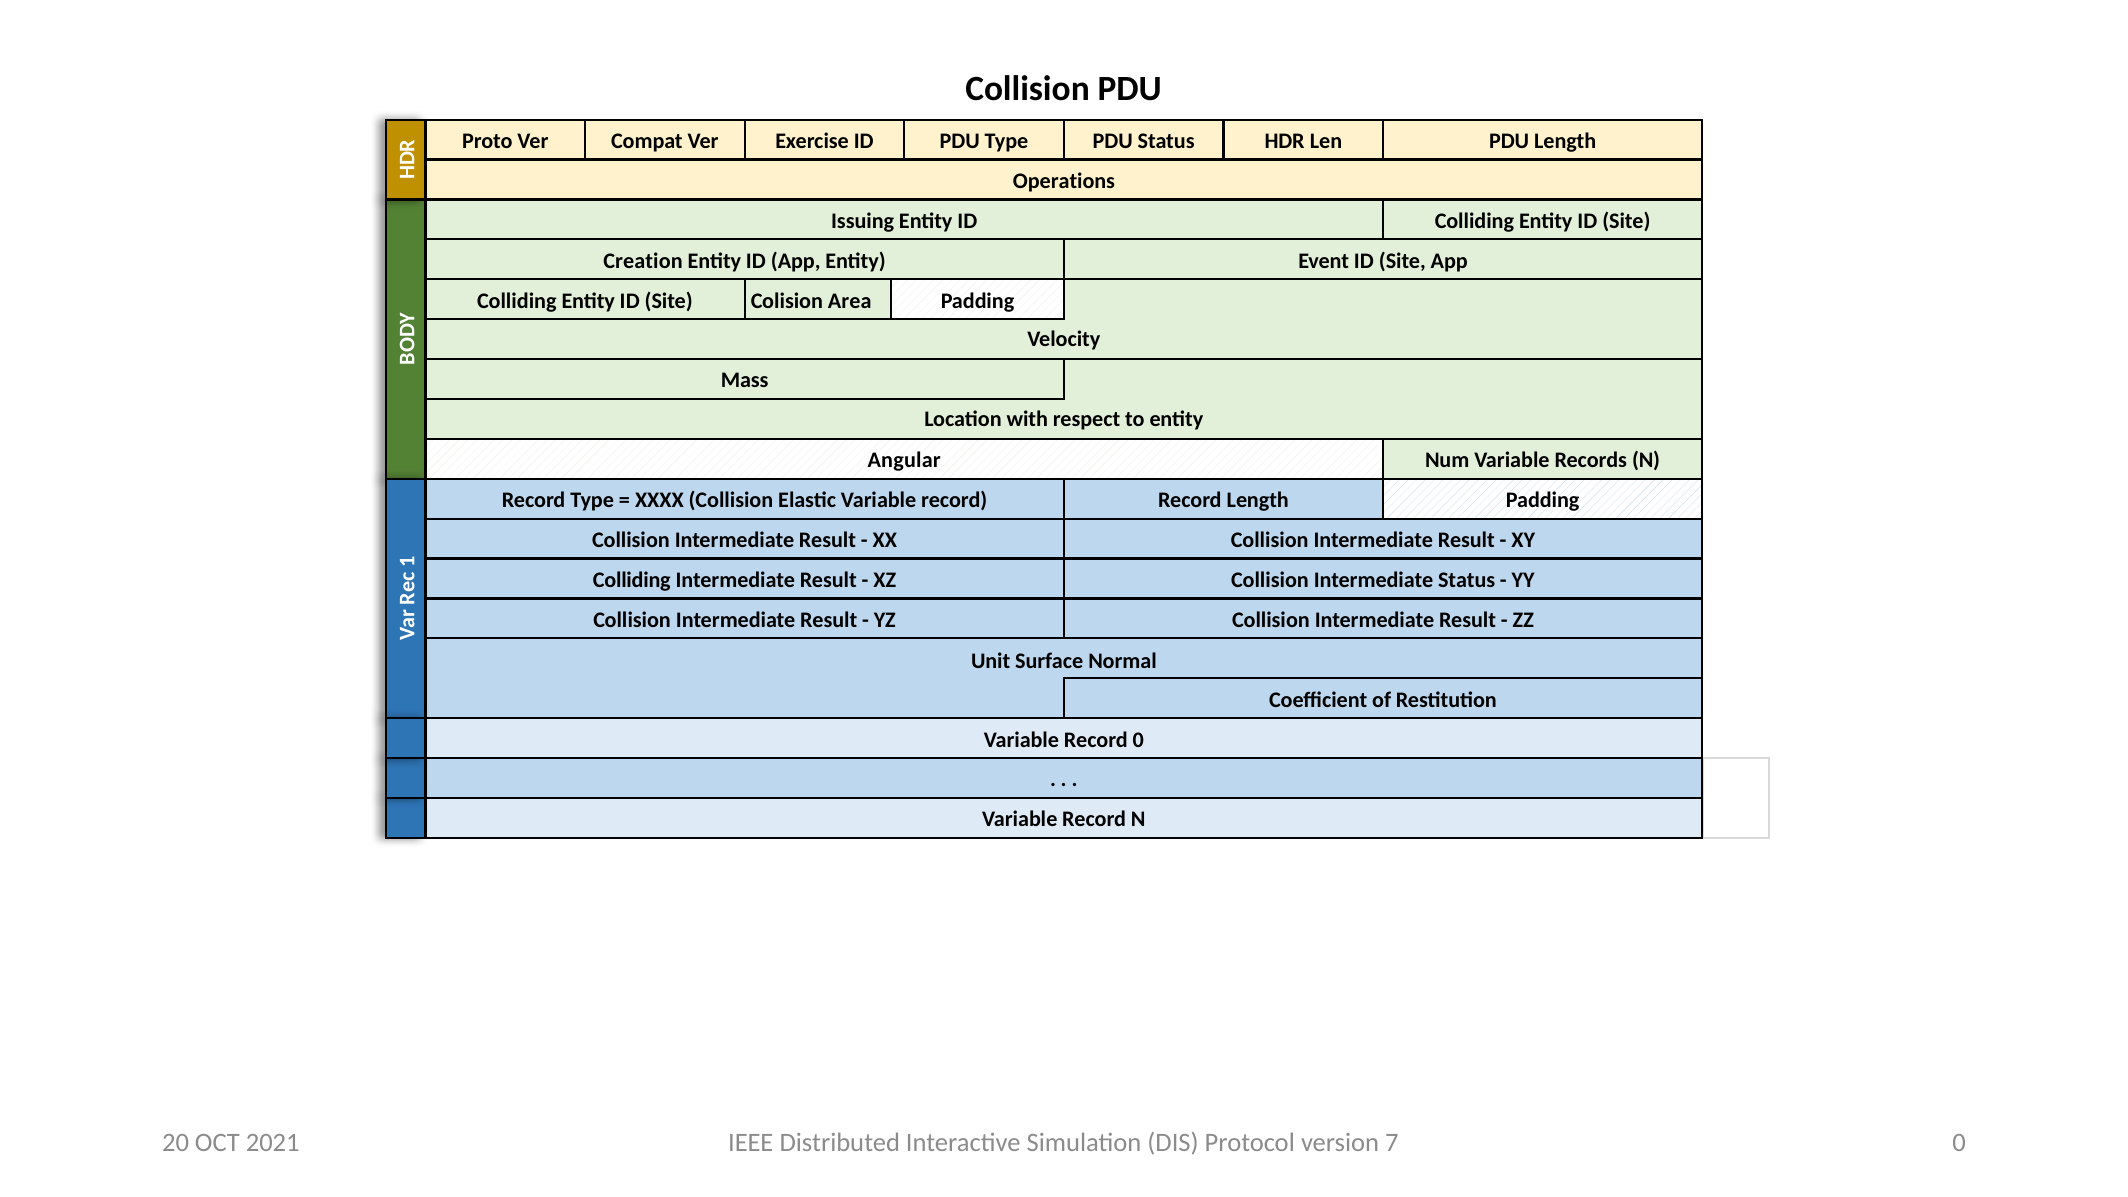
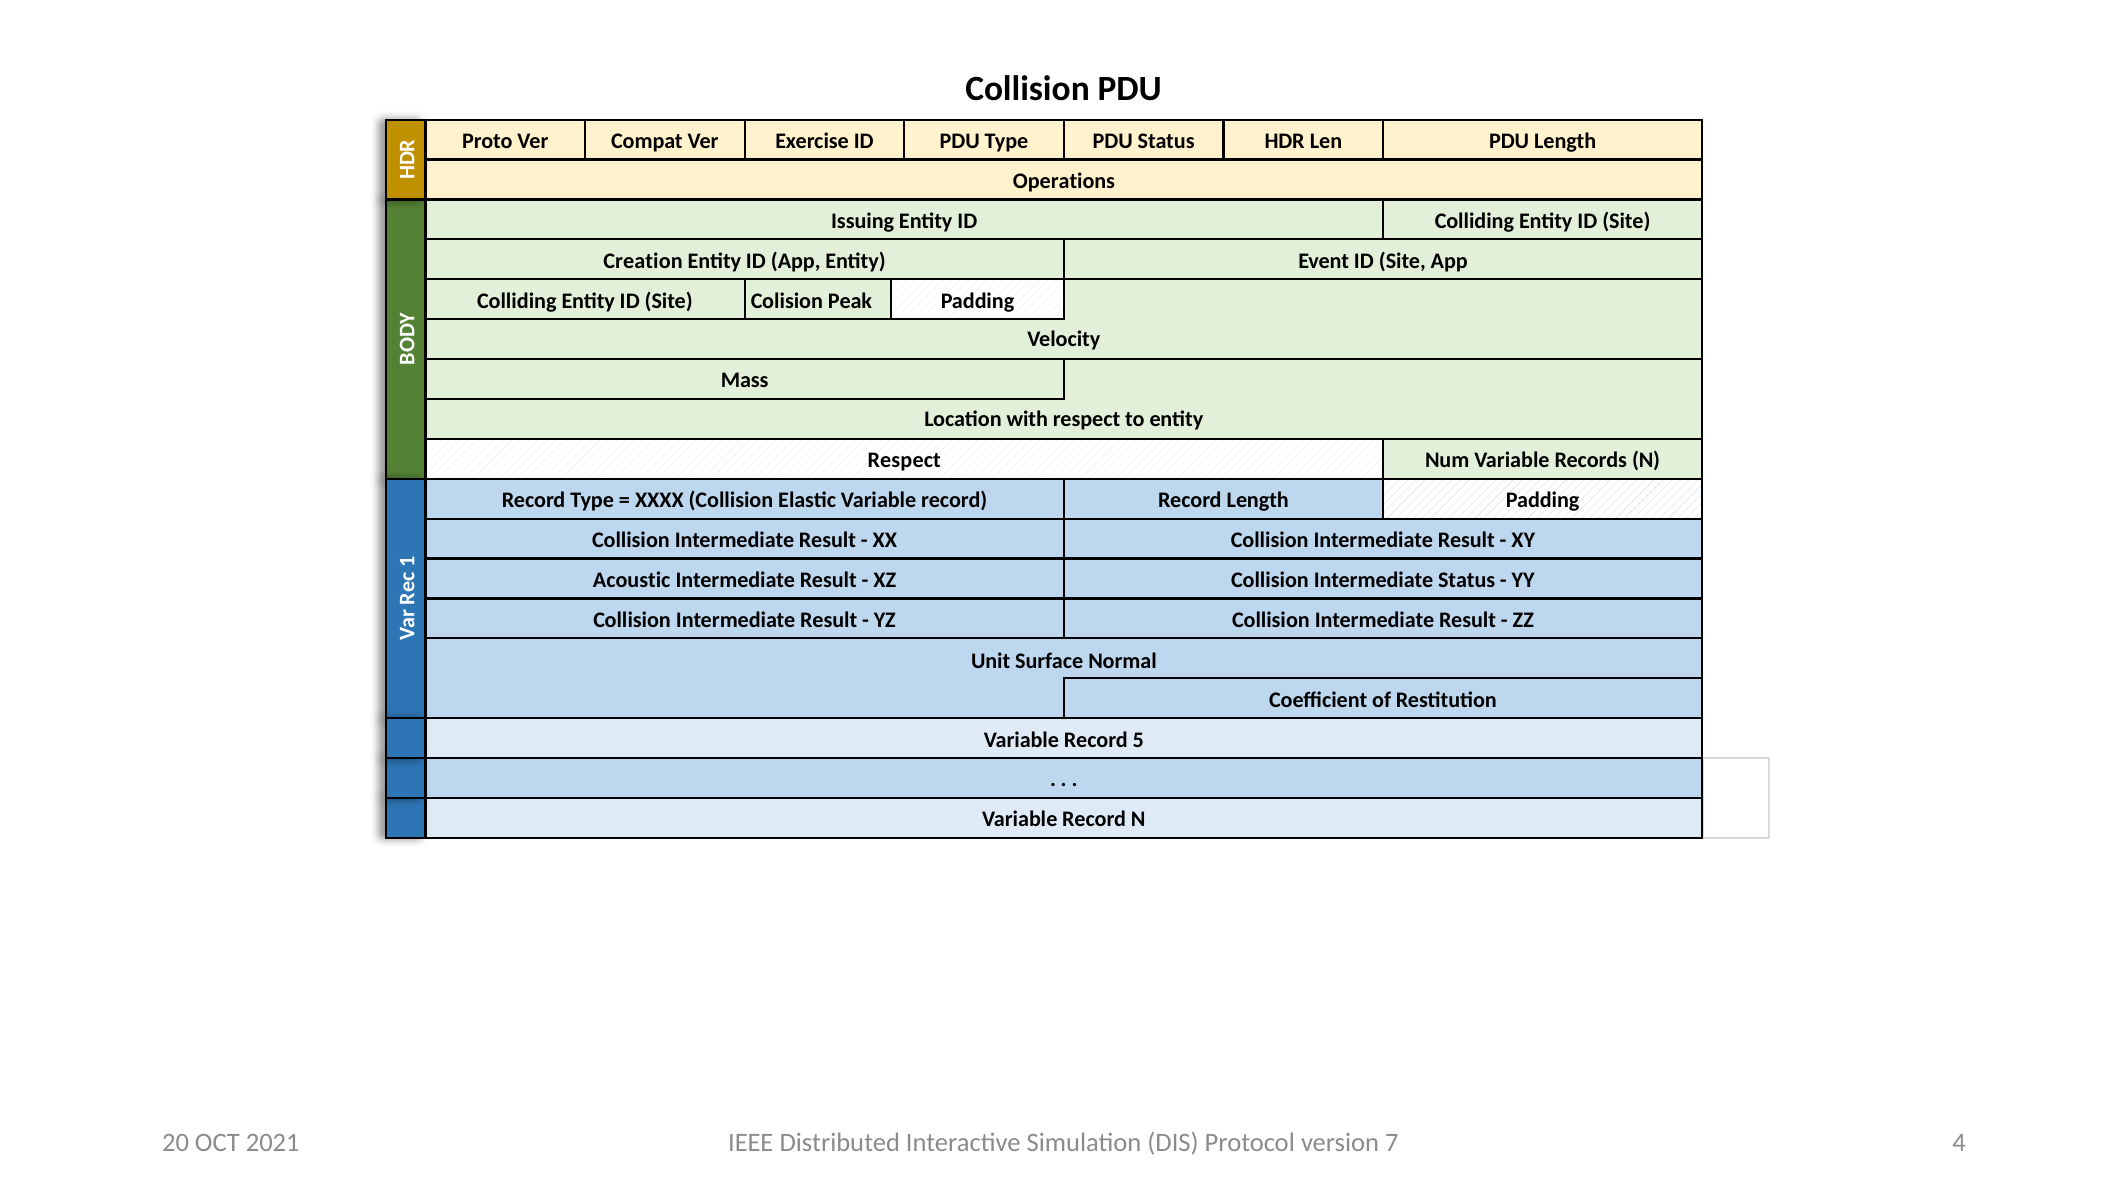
Area: Area -> Peak (850, 301)
Angular: Angular -> Respect (904, 460)
Colliding: Colliding -> Acoustic (632, 580)
Record 0: 0 -> 5 (1138, 741)
7 0: 0 -> 4 (1959, 1143)
